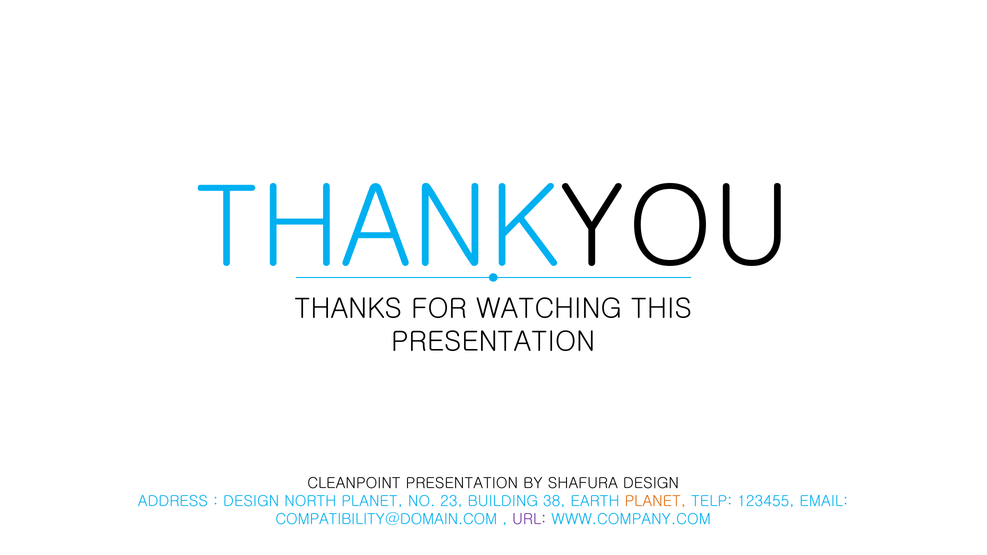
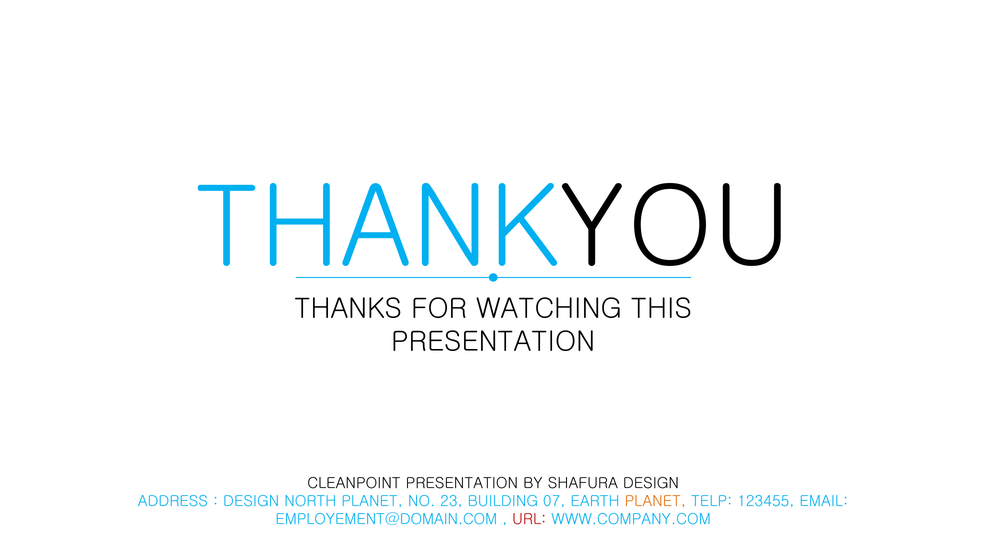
38: 38 -> 07 (554, 502)
COMPATIBILITY@DOMAIN.COM: COMPATIBILITY@DOMAIN.COM -> EMPLOYEMENT@DOMAIN.COM (386, 520)
URL colour: purple -> red (529, 520)
